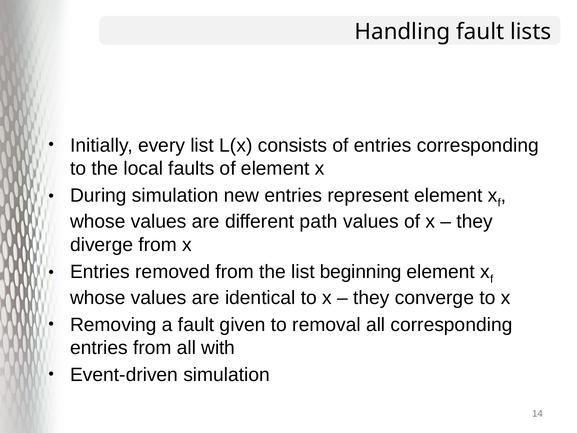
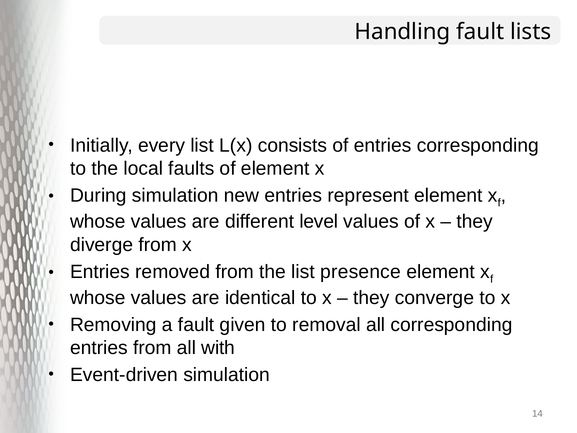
path: path -> level (319, 221)
beginning: beginning -> presence (361, 271)
